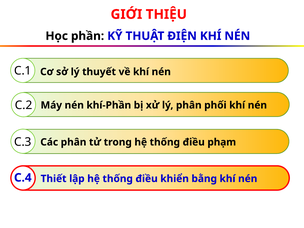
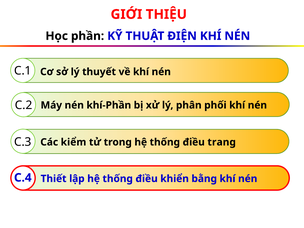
Các phân: phân -> kiểm (74, 142)
phạm: phạm -> trang (222, 142)
